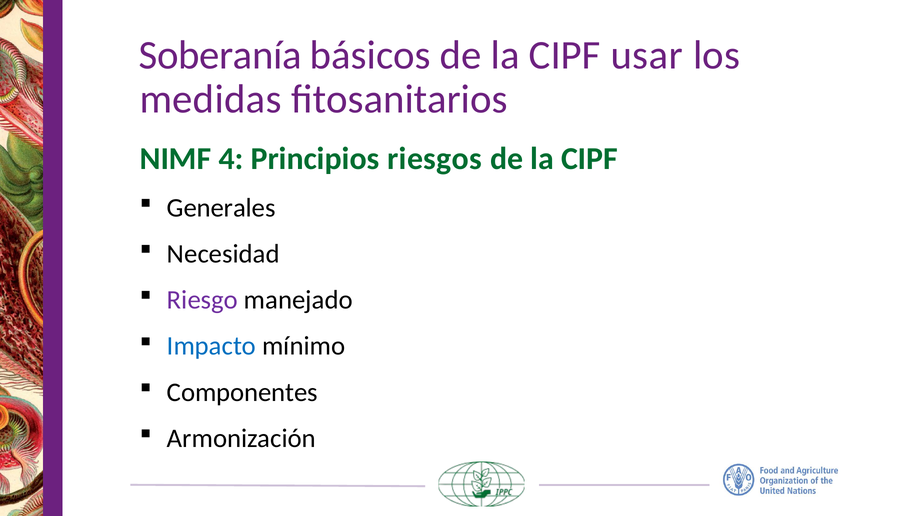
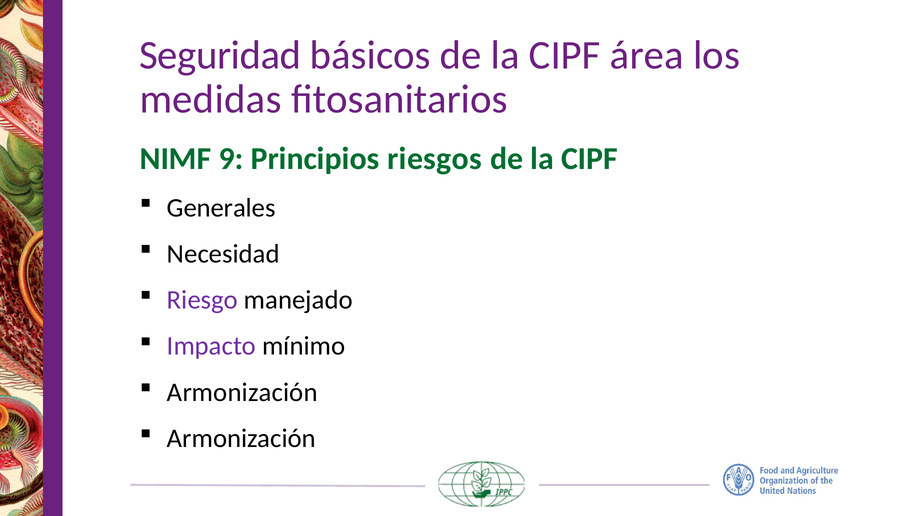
Soberanía: Soberanía -> Seguridad (220, 55)
usar: usar -> área (647, 55)
4: 4 -> 9 (231, 159)
Impacto colour: blue -> purple (211, 346)
Componentes: Componentes -> Armonización (242, 393)
